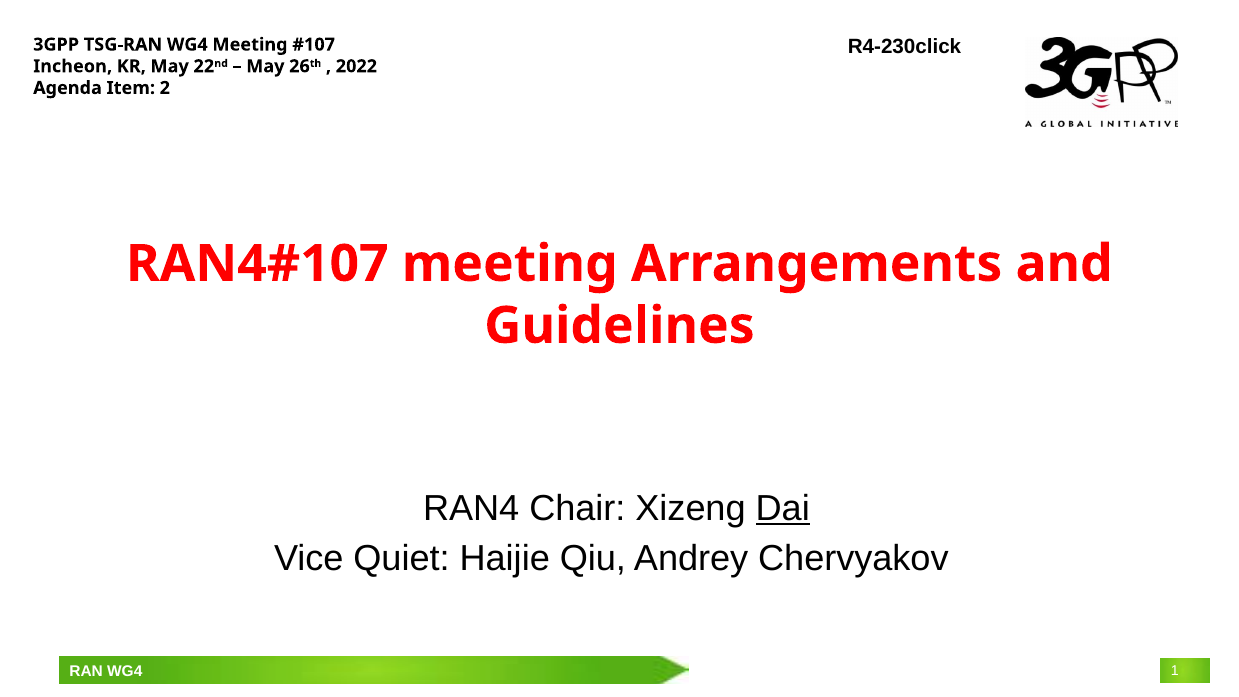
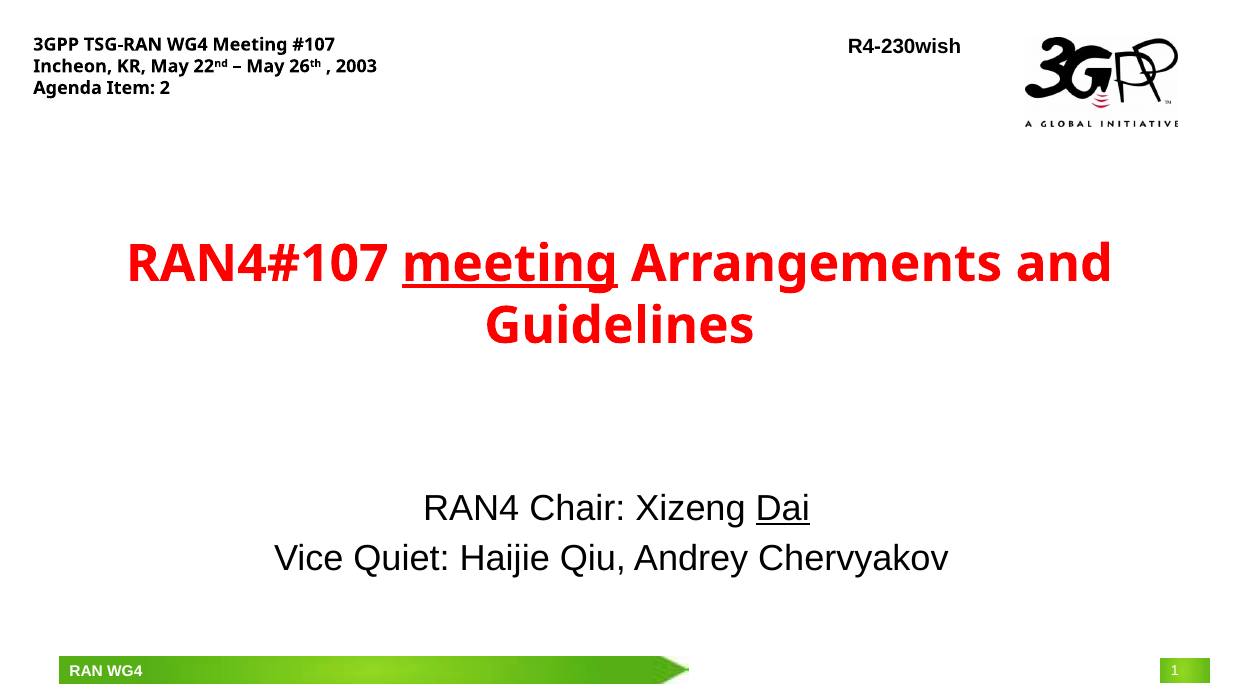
R4-230click: R4-230click -> R4-230wish (905, 46)
2022: 2022 -> 2003 (356, 66)
meeting underline: none -> present (510, 264)
